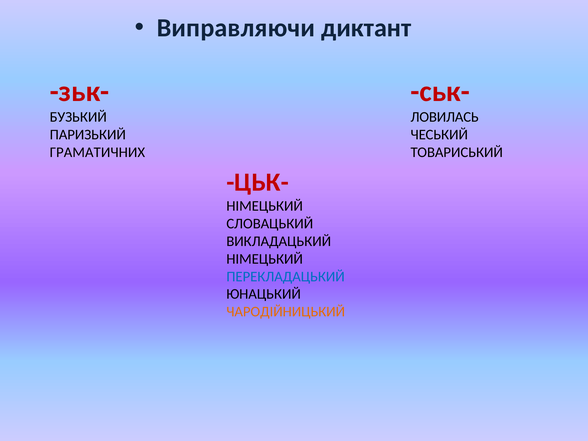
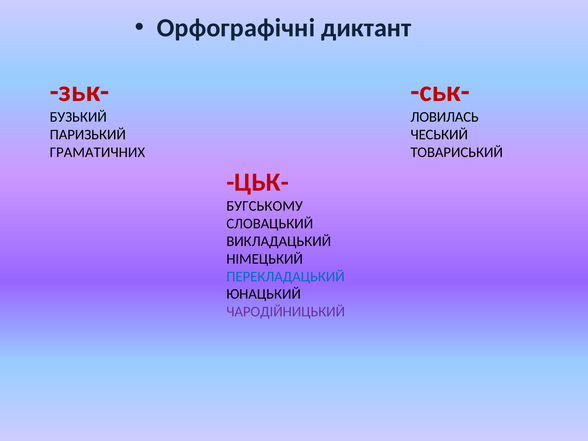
Виправляючи: Виправляючи -> Орфографічні (236, 28)
НІМЕЦЬКИЙ: НІМЕЦЬКИЙ -> БУГСЬКОМУ (265, 206)
ЧАРОДІЙНИЦЬКИЙ colour: orange -> purple (286, 312)
